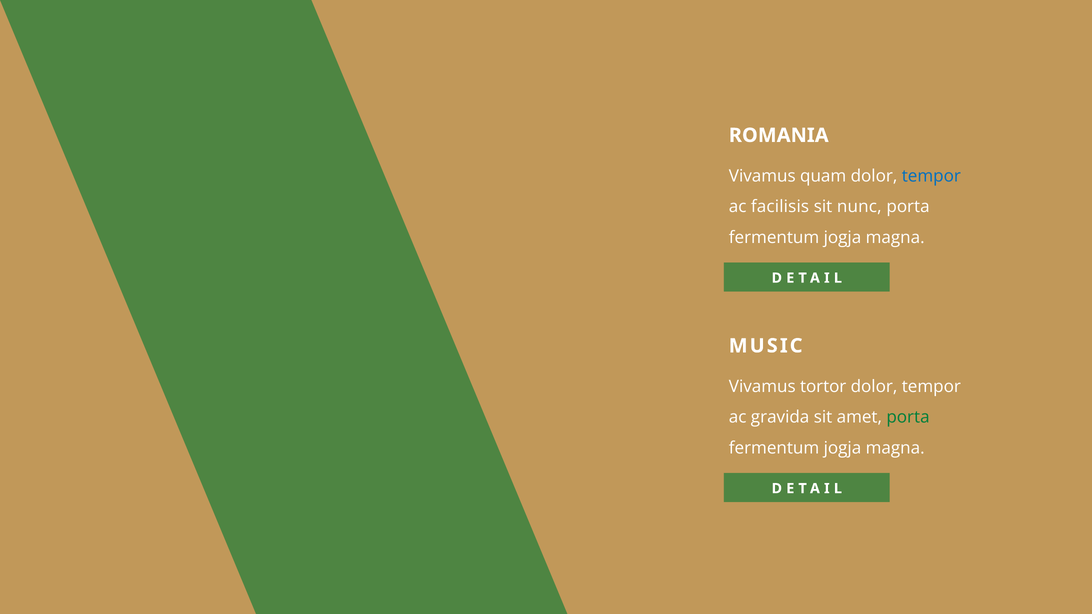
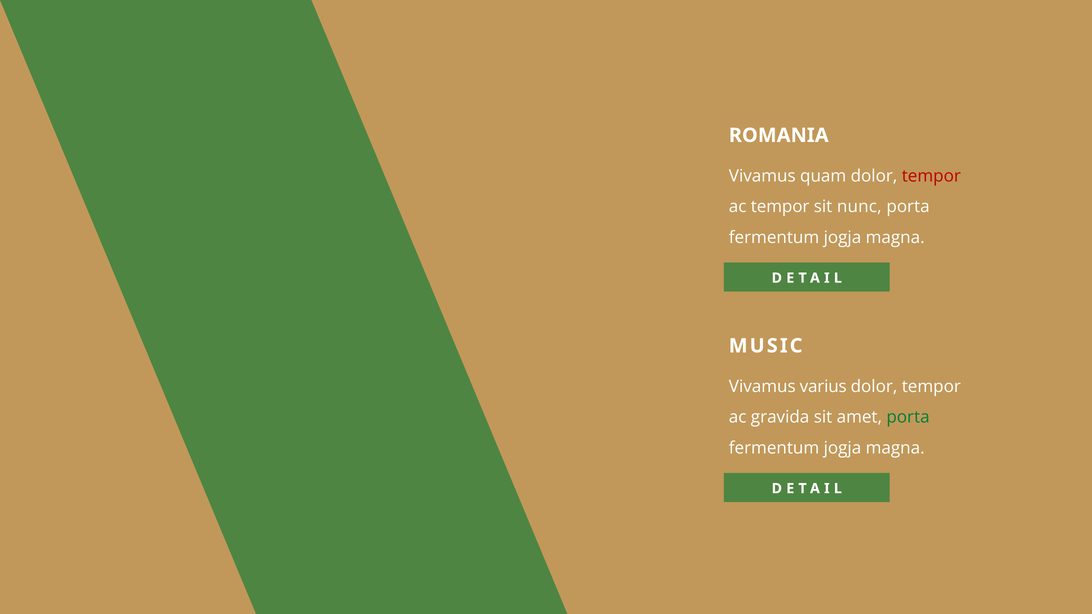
tempor colour: blue -> red (931, 176)
ac facilisis: facilisis -> tempor (780, 207)
tortor: tortor -> varius (823, 387)
